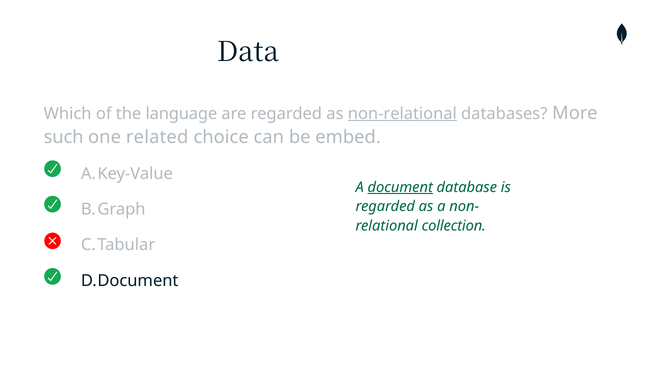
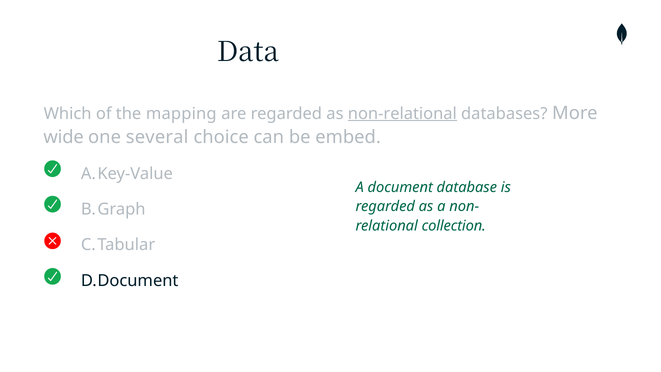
language: language -> mapping (181, 114)
such: such -> wide (64, 137)
related: related -> several (157, 137)
document underline: present -> none (400, 187)
